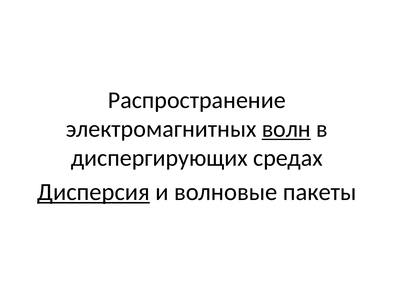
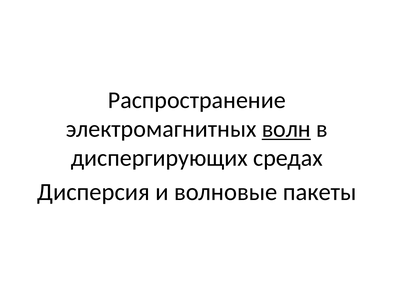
Дисперсия underline: present -> none (94, 192)
